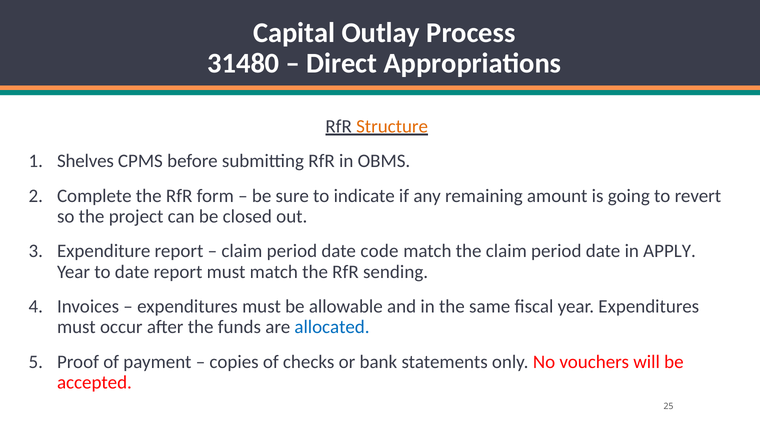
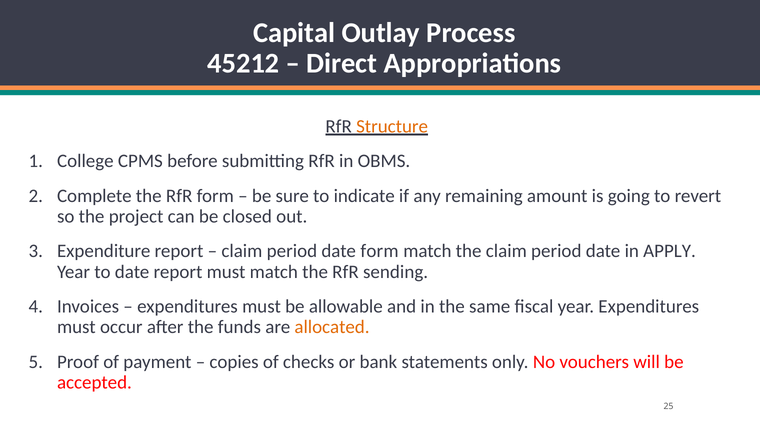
31480: 31480 -> 45212 (243, 63)
Shelves: Shelves -> College (85, 161)
date code: code -> form (379, 251)
allocated colour: blue -> orange (332, 327)
